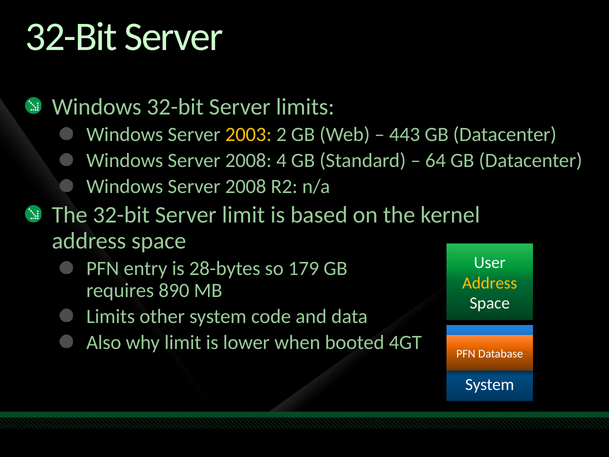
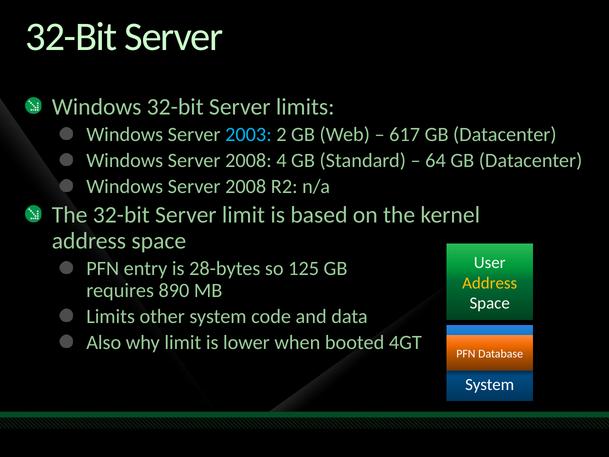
2003 colour: yellow -> light blue (248, 135)
443: 443 -> 617 (405, 135)
179: 179 -> 125 (304, 268)
